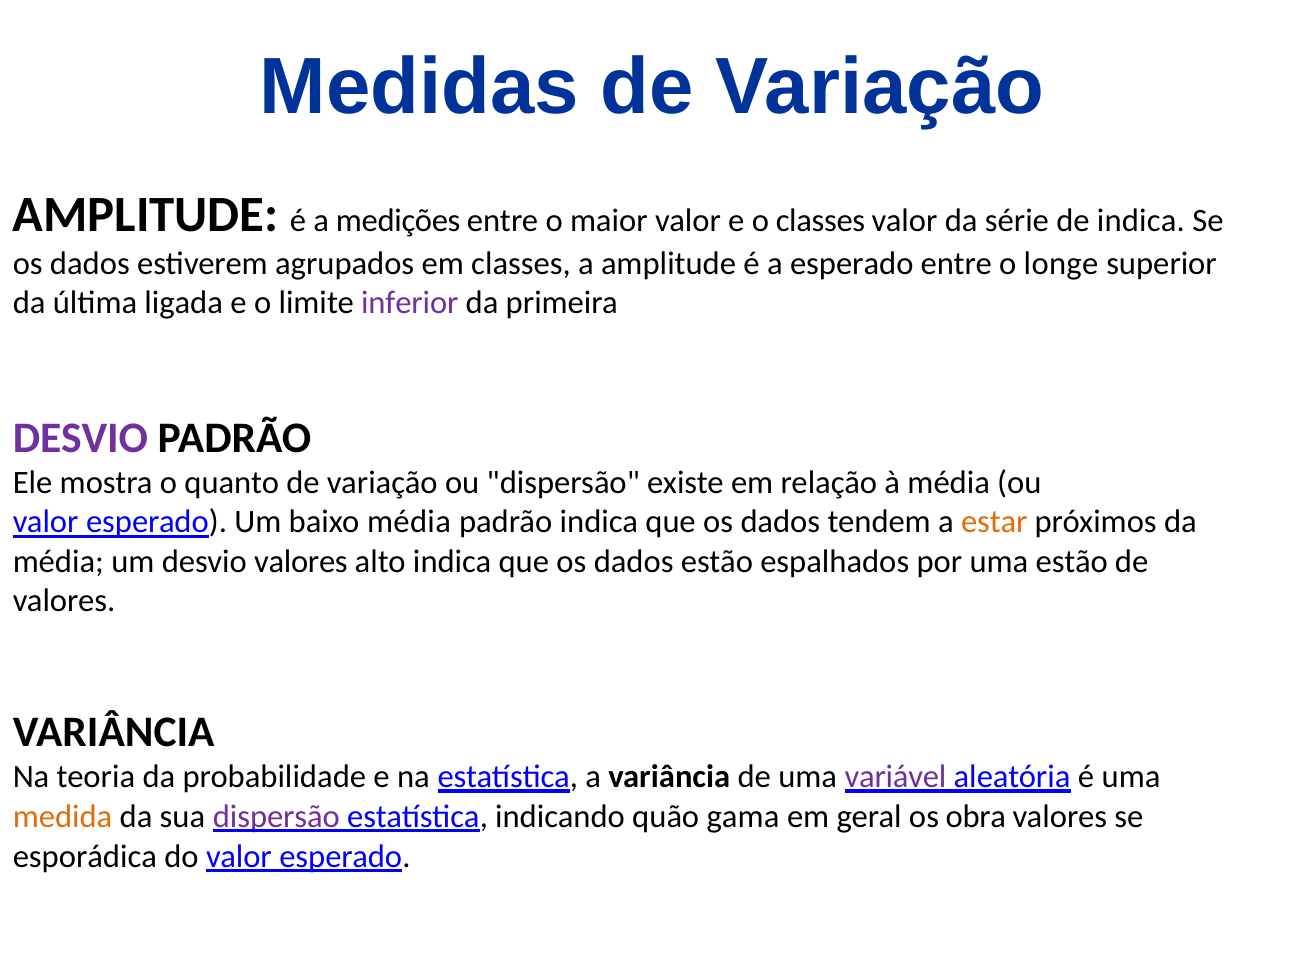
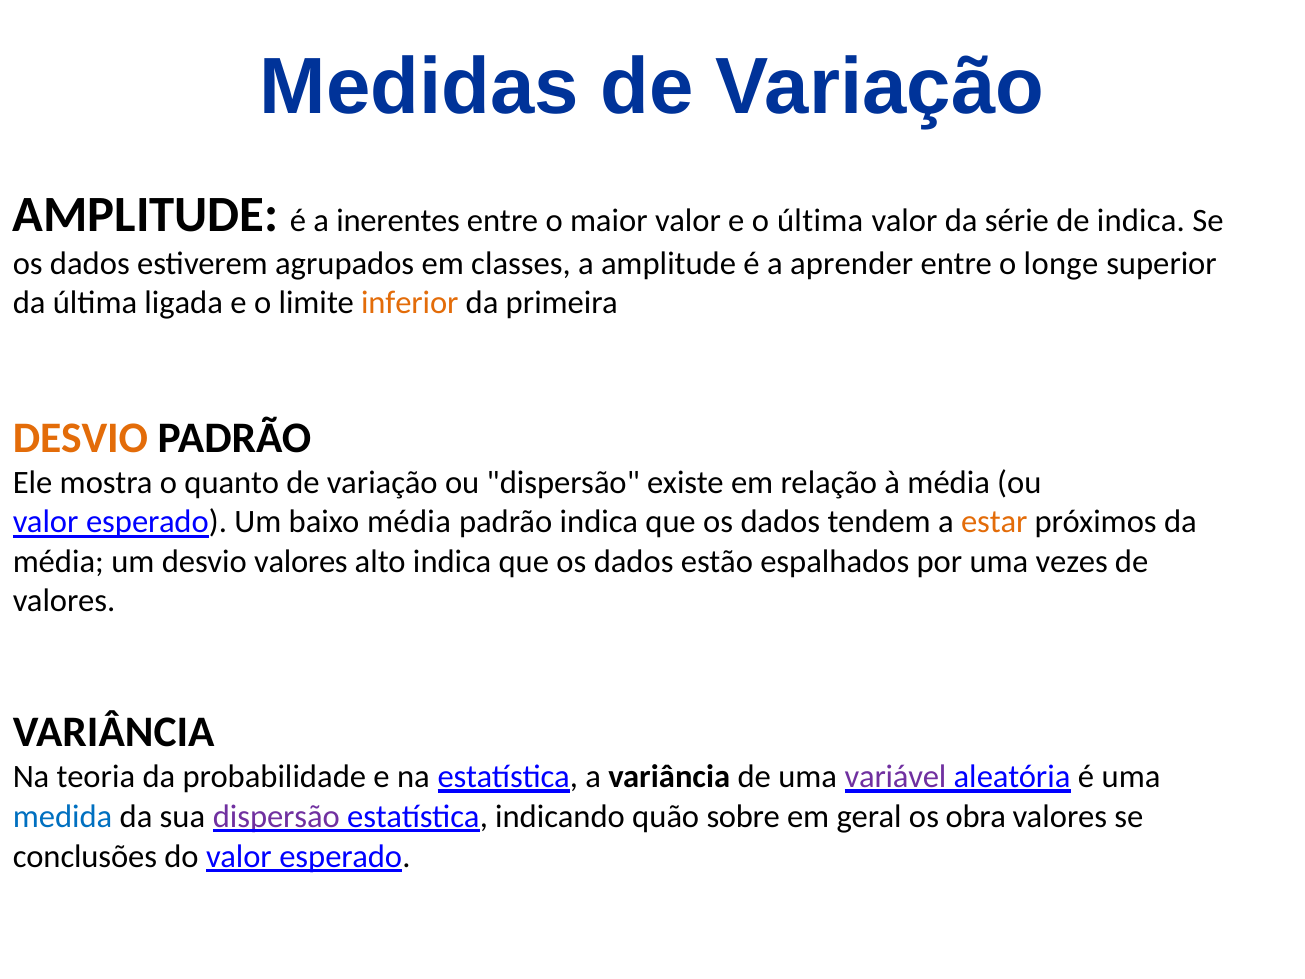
medições: medições -> inerentes (398, 220)
o classes: classes -> última (820, 220)
a esperado: esperado -> aprender (852, 263)
inferior colour: purple -> orange (410, 302)
DESVIO colour: purple -> orange (80, 438)
uma estão: estão -> vezes (1072, 562)
medida colour: orange -> blue (63, 816)
gama: gama -> sobre (743, 816)
esporádica: esporádica -> conclusões (85, 856)
